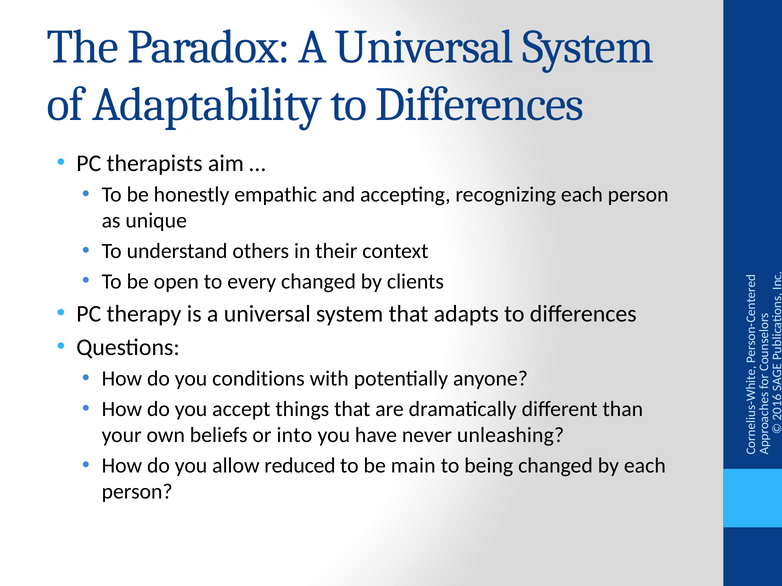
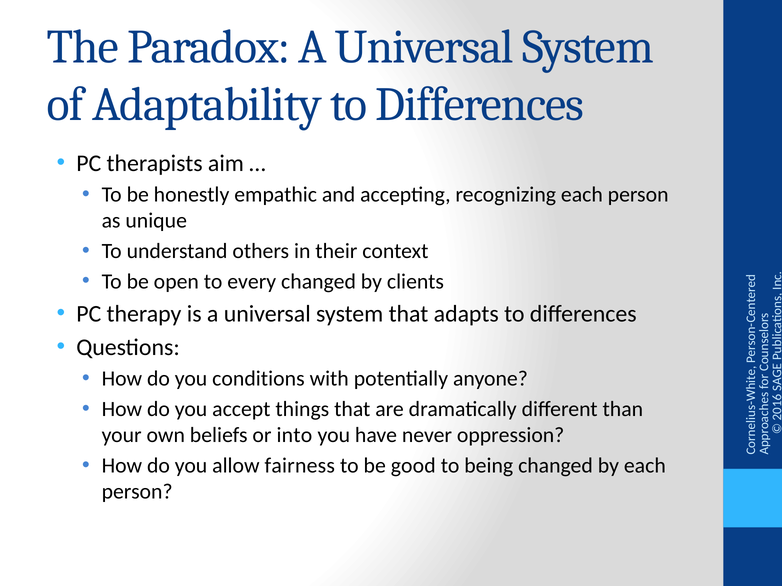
unleashing: unleashing -> oppression (511, 436)
reduced: reduced -> fairness (300, 466)
main: main -> good (413, 466)
